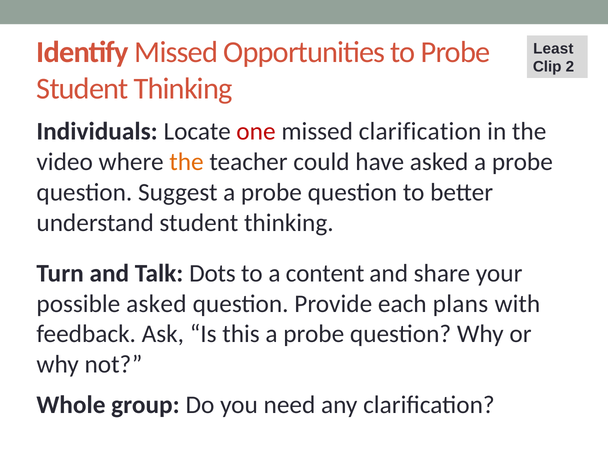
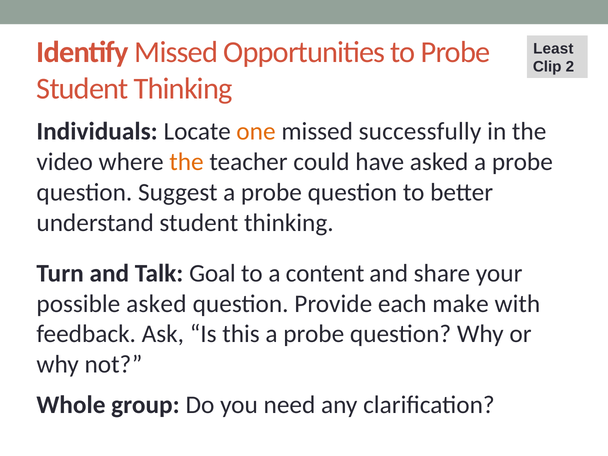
one colour: red -> orange (256, 131)
missed clarification: clarification -> successfully (420, 131)
Dots: Dots -> Goal (212, 273)
plans: plans -> make (461, 304)
